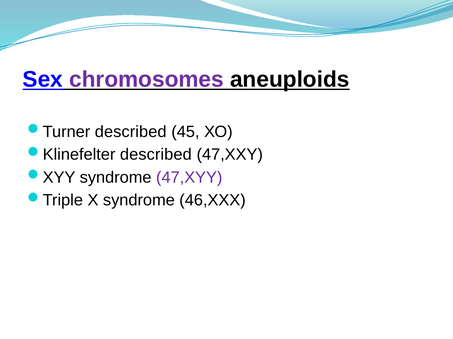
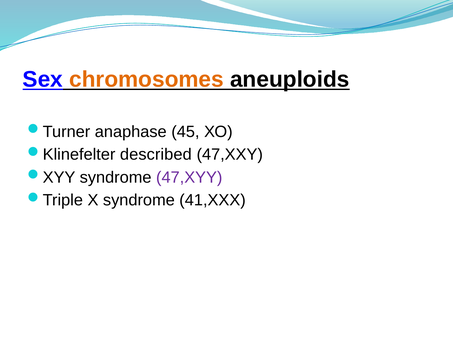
chromosomes colour: purple -> orange (146, 80)
described: described -> anaphase (131, 132)
46,XXX: 46,XXX -> 41,XXX (213, 201)
